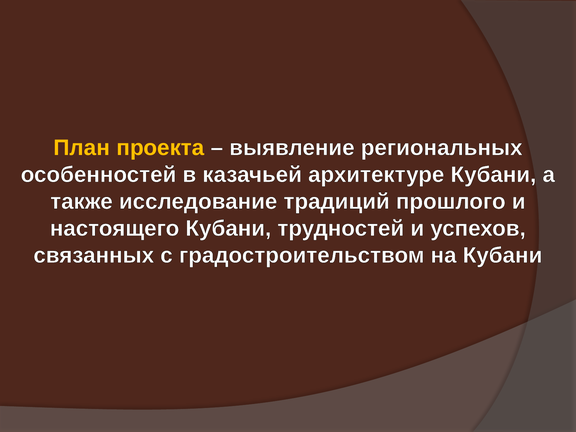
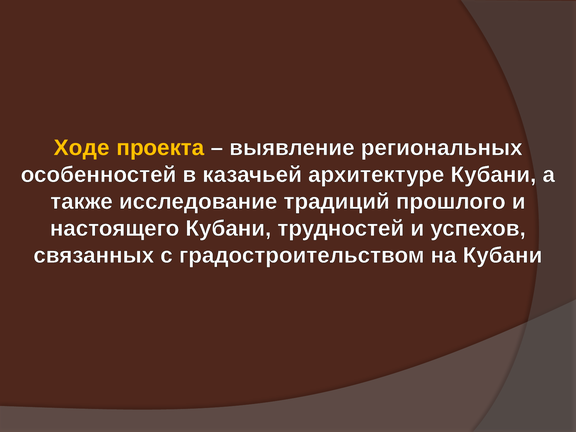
План: План -> Ходе (82, 148)
